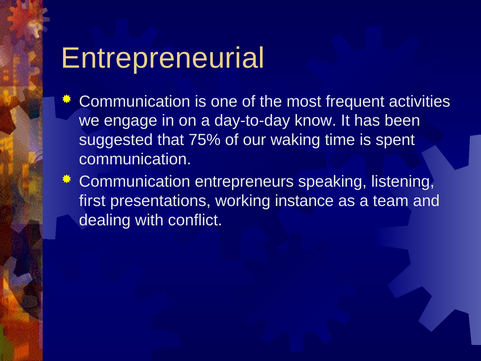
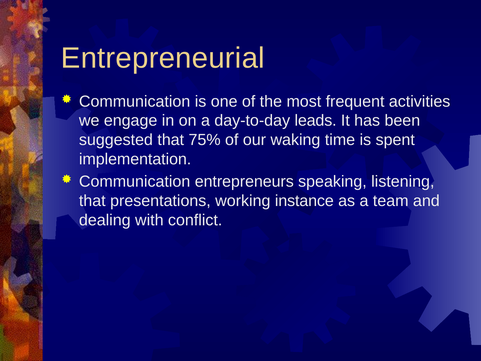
know: know -> leads (316, 121)
communication: communication -> implementation (135, 159)
first: first -> that (92, 201)
